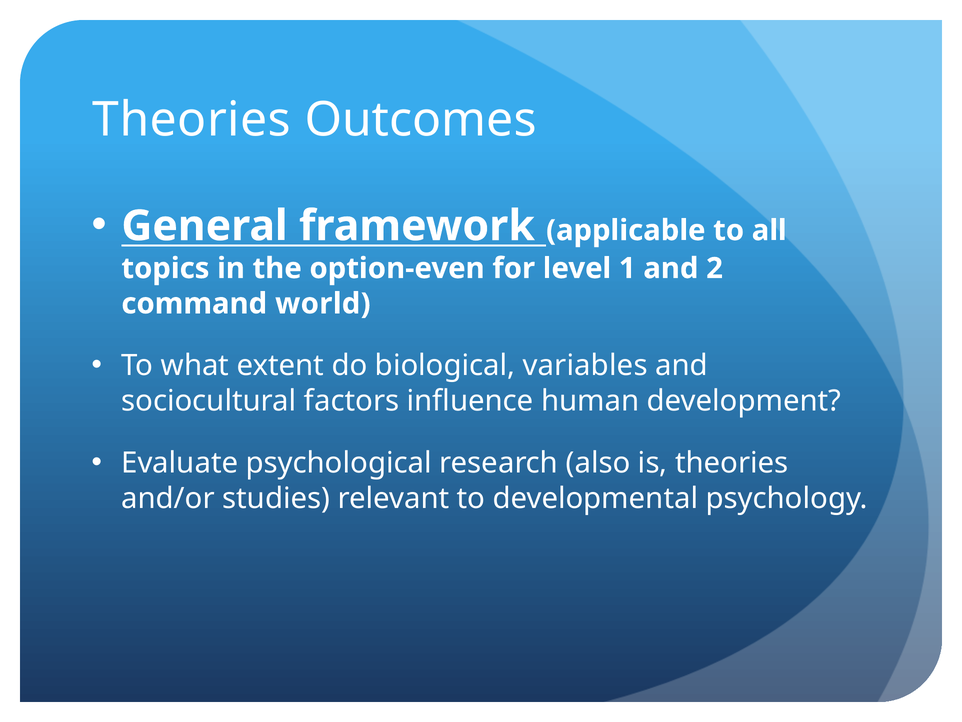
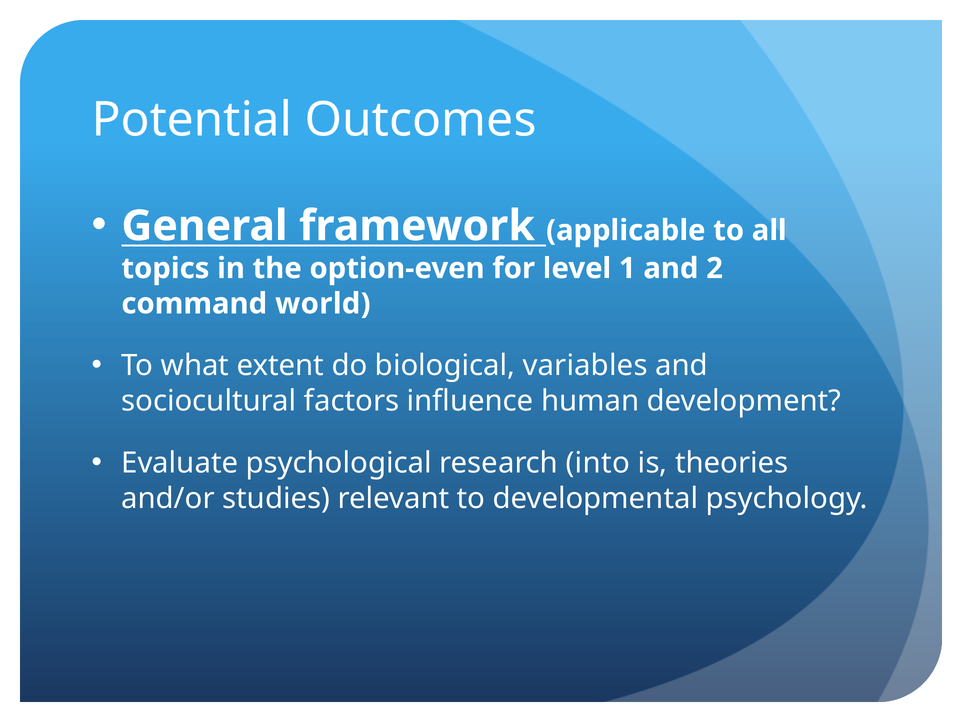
Theories: Theories -> Potential (192, 120)
also: also -> into (598, 463)
